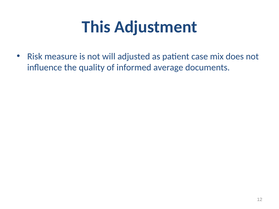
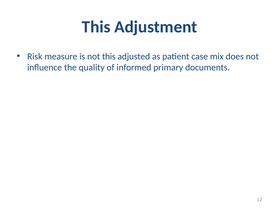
not will: will -> this (109, 56)
average: average -> primary (168, 68)
